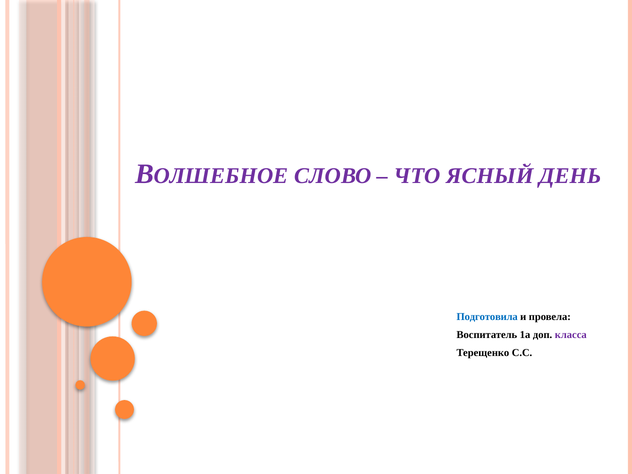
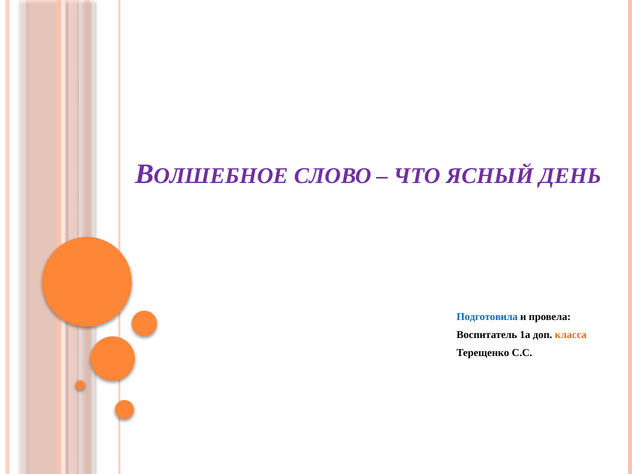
класса colour: purple -> orange (571, 335)
